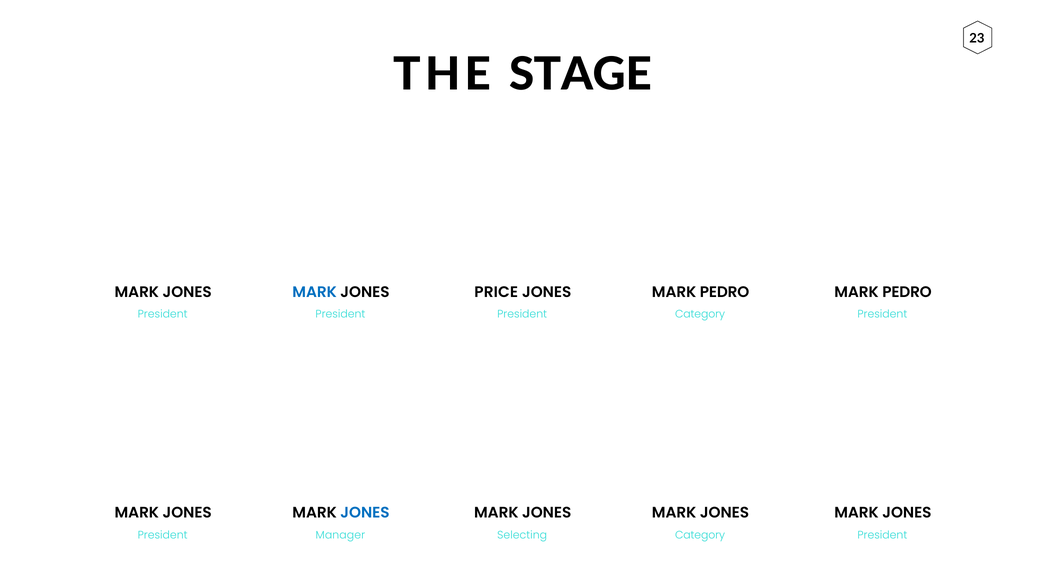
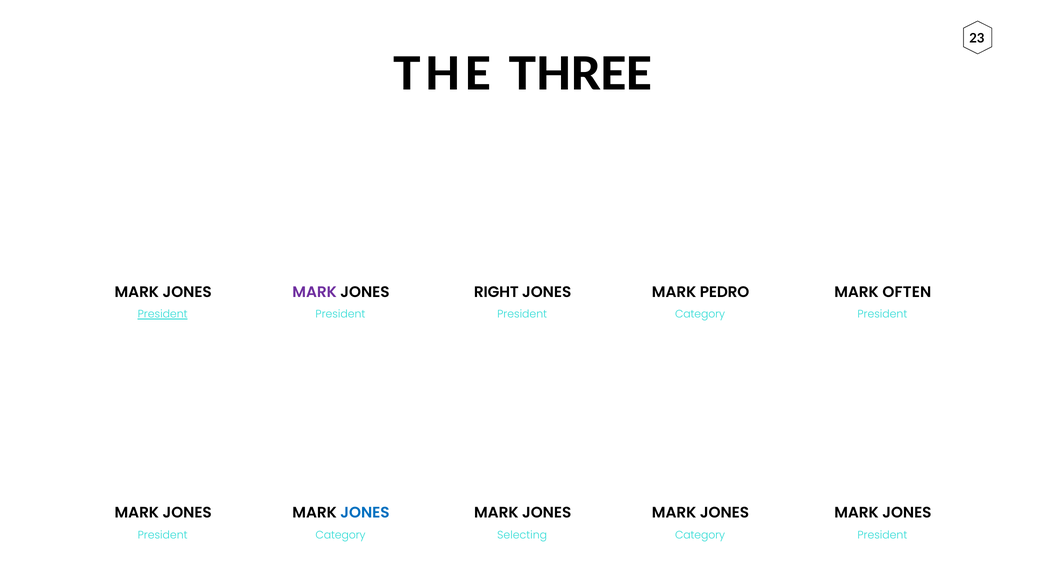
STAGE: STAGE -> THREE (581, 75)
MARK colour: blue -> purple (315, 292)
PRICE: PRICE -> RIGHT (496, 292)
PEDRO: PEDRO -> OFTEN (907, 292)
President underline: none -> present (163, 314)
Manager: Manager -> Category (340, 535)
